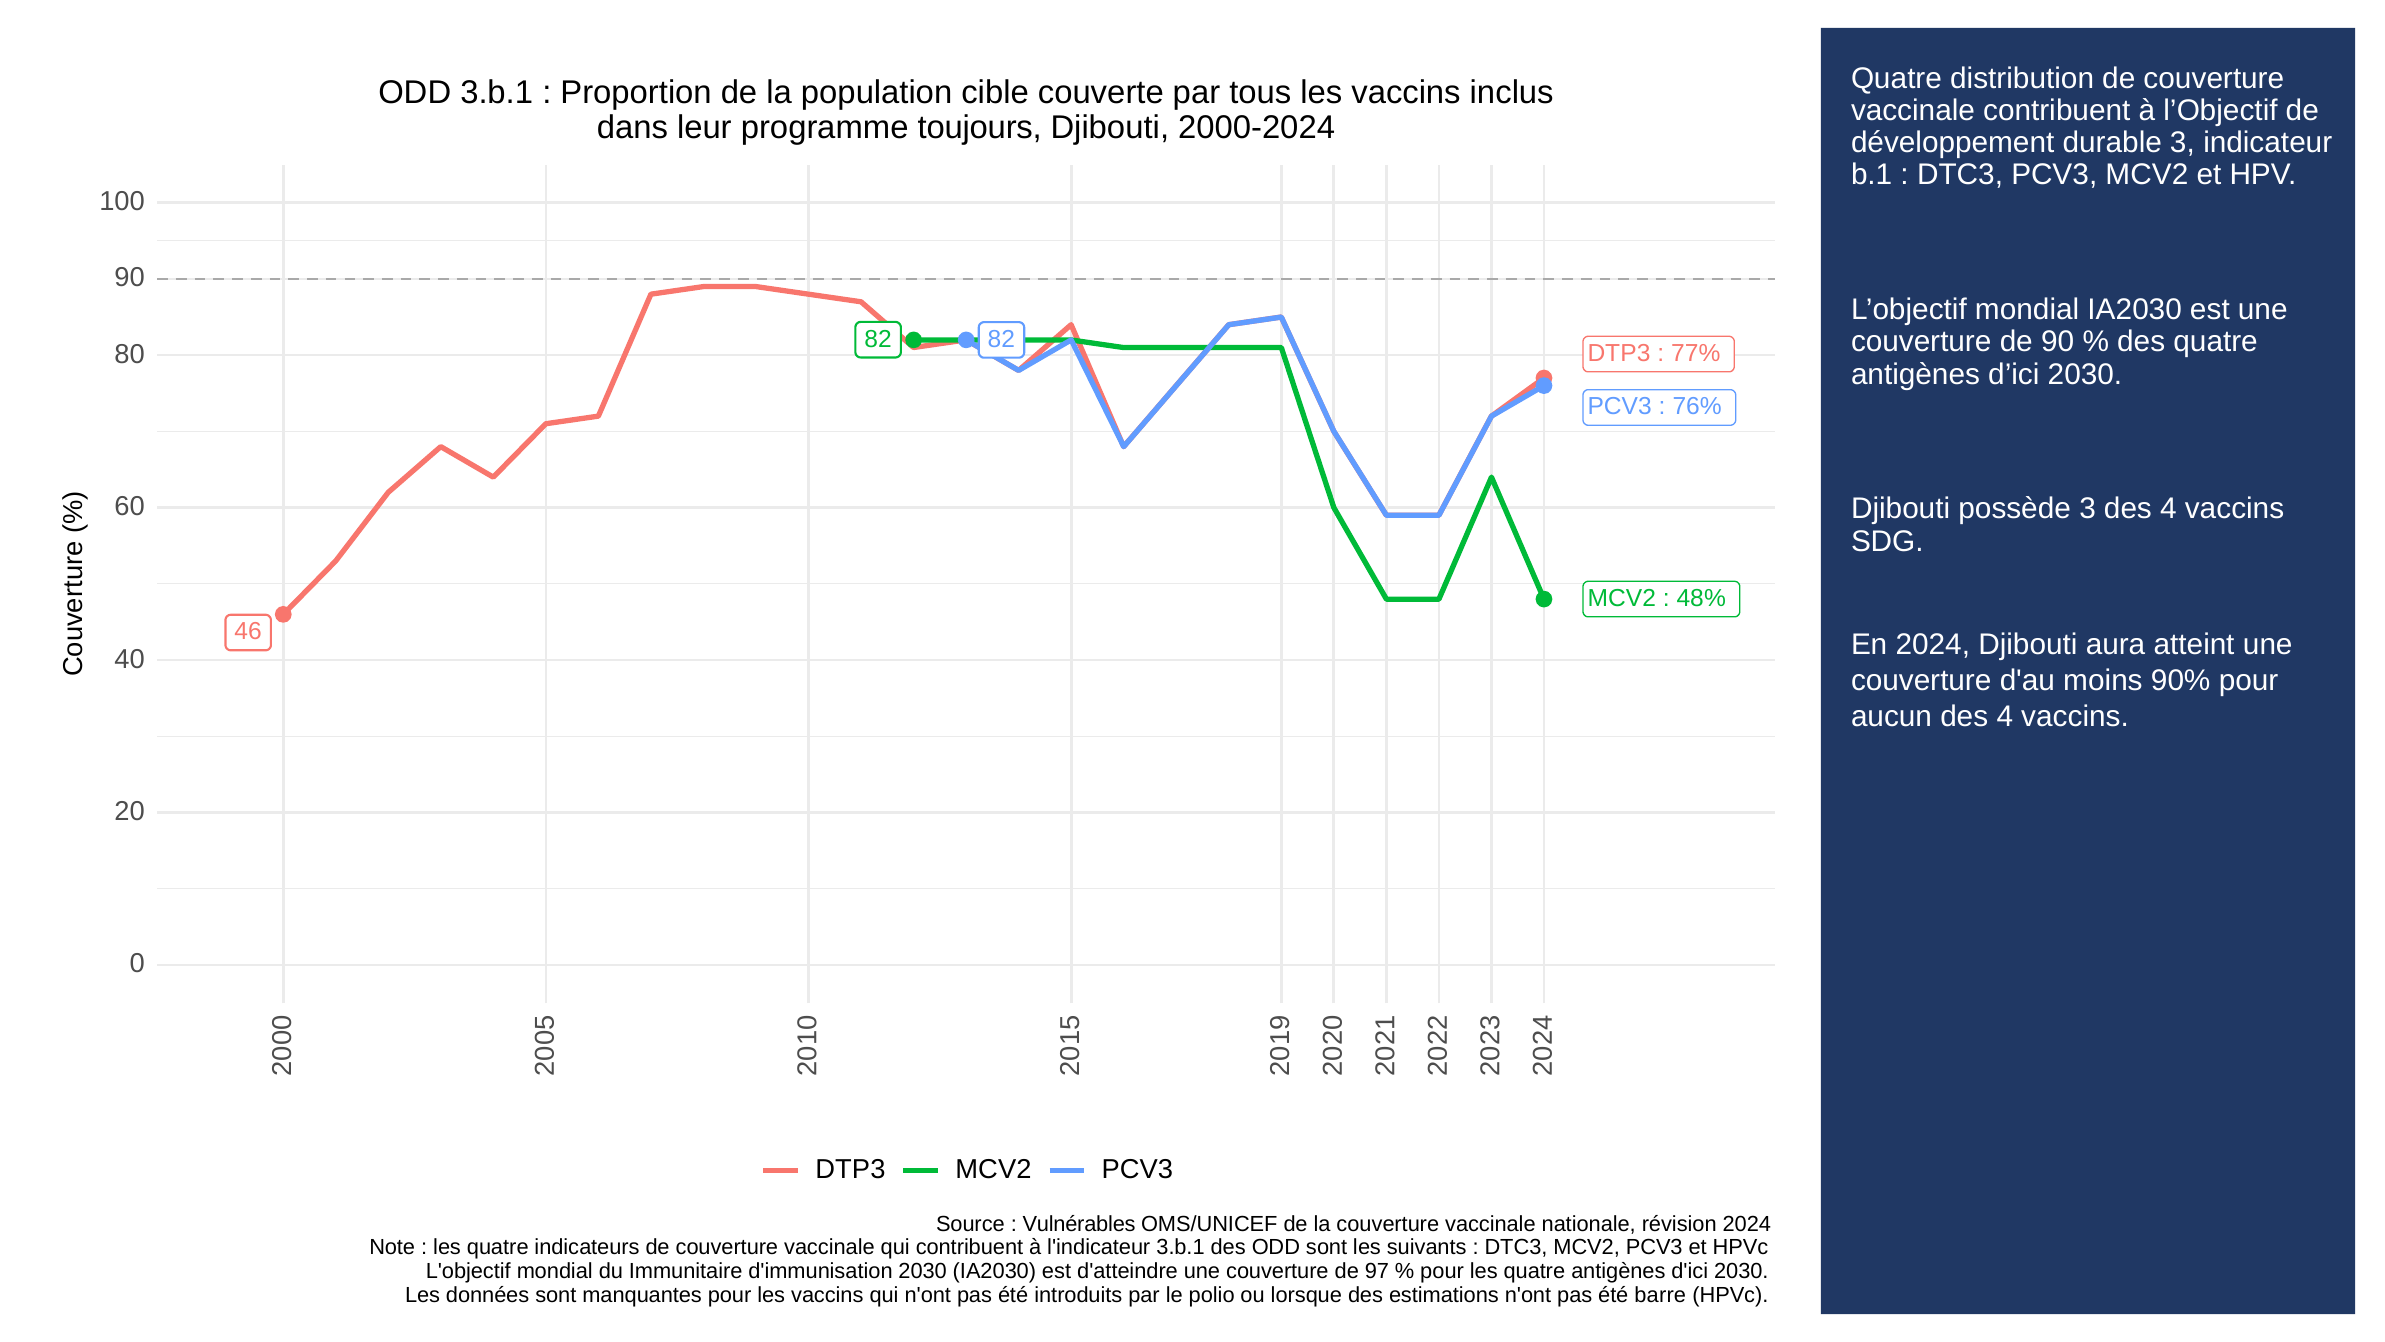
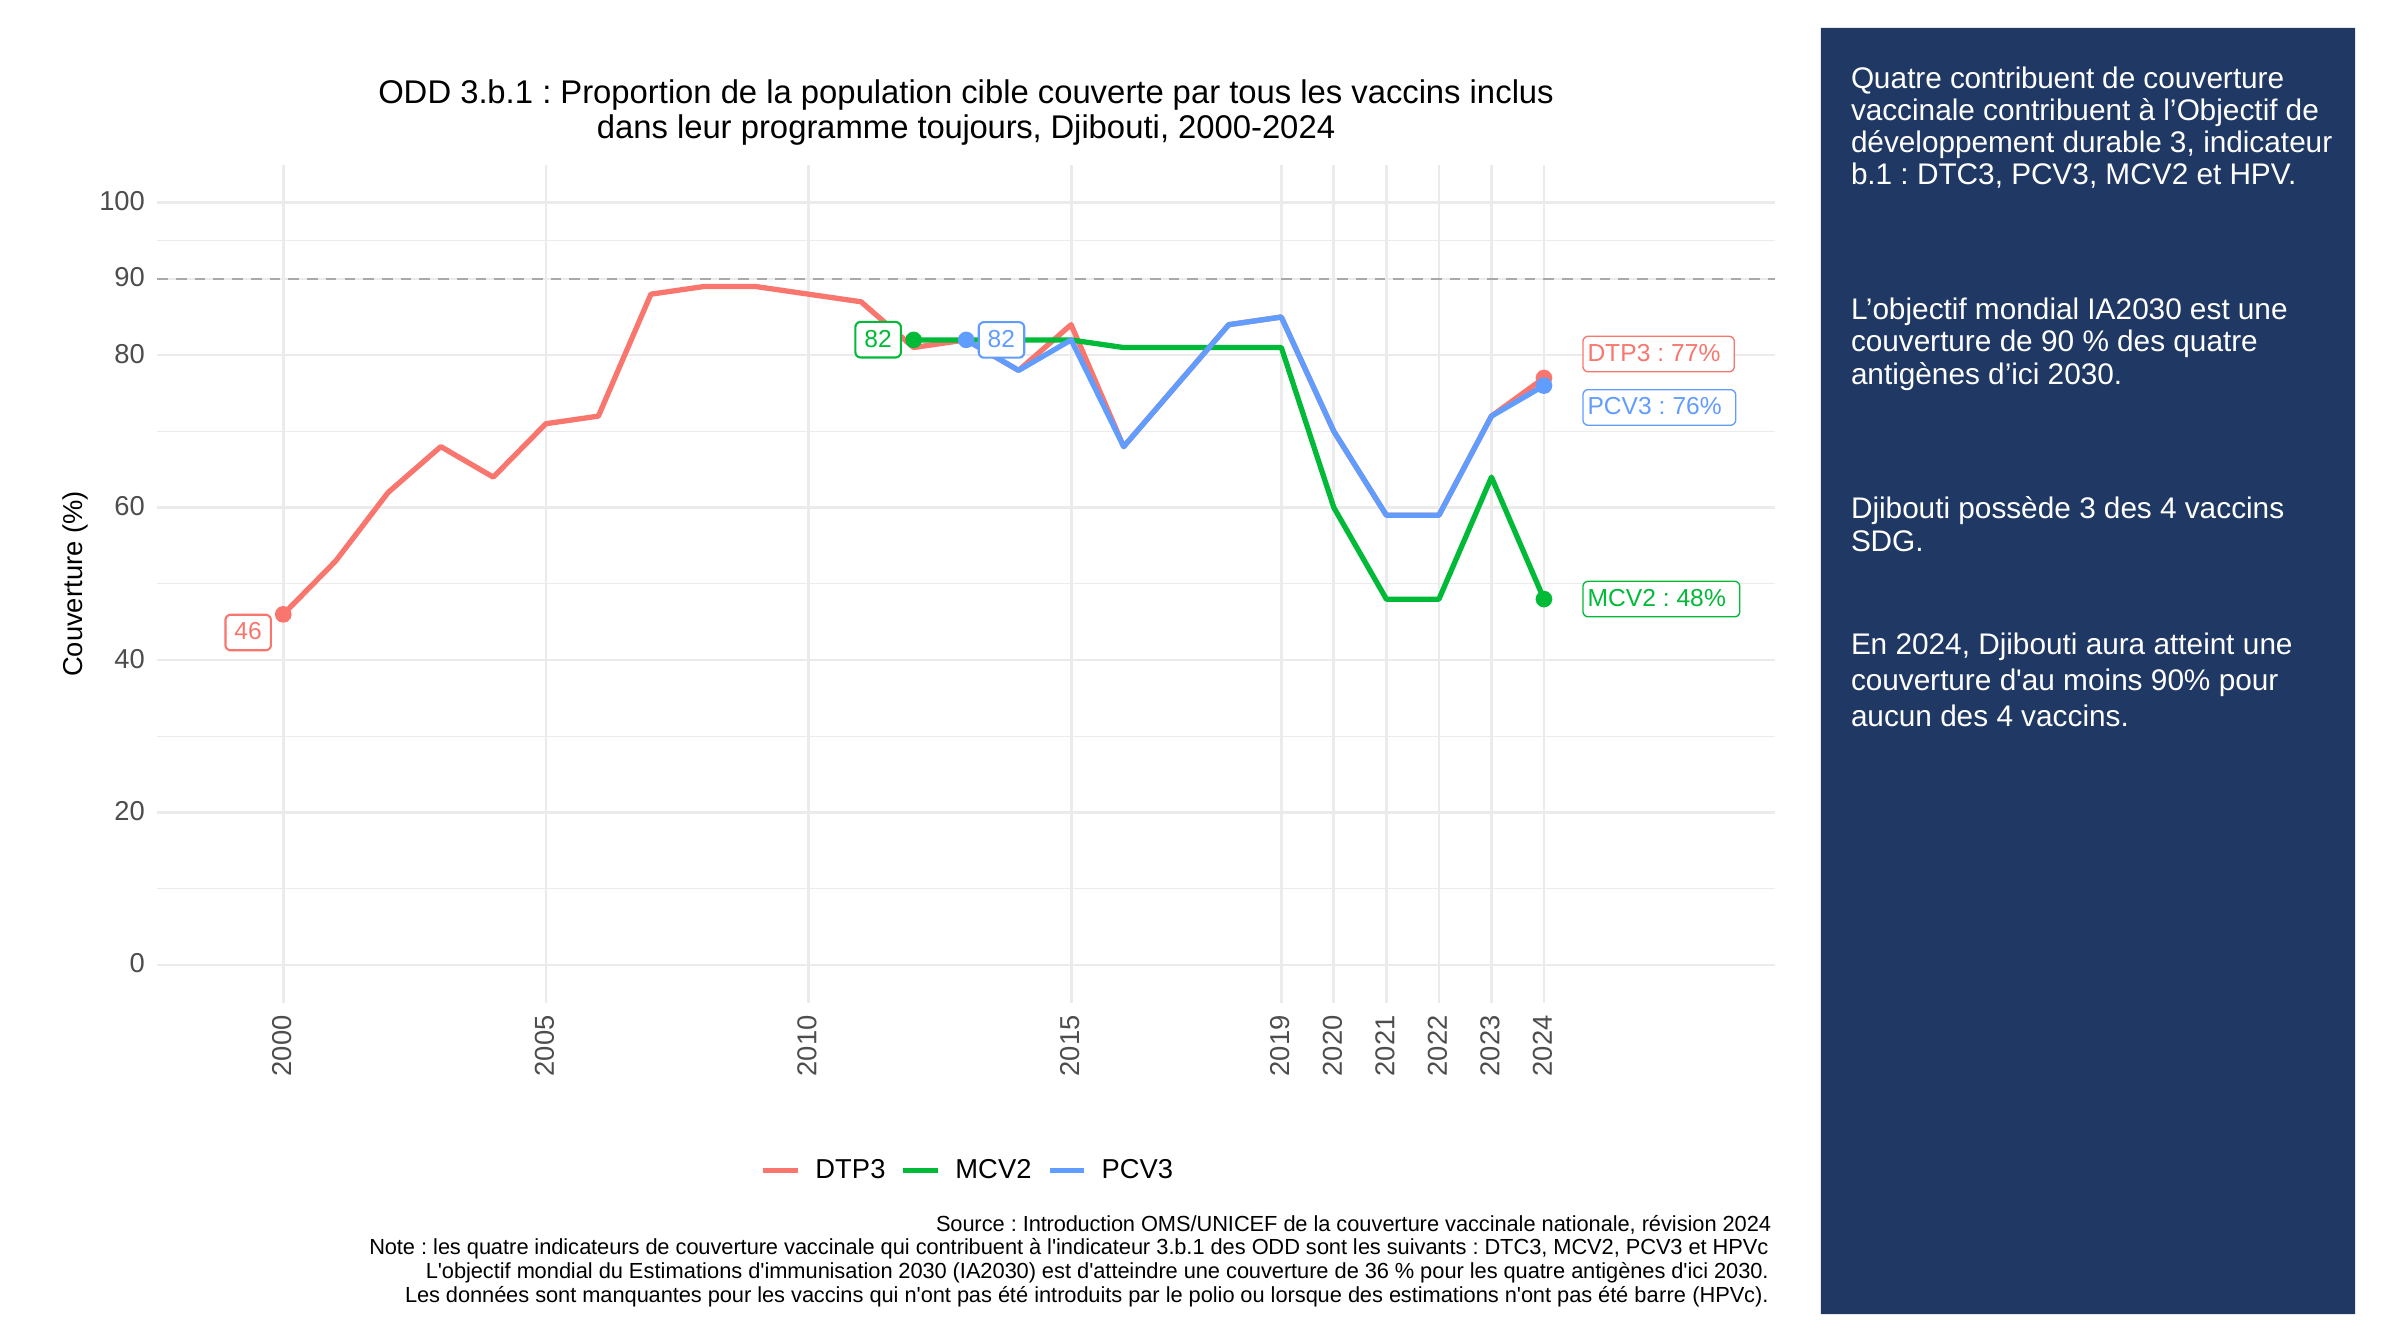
Quatre distribution: distribution -> contribuent (2022, 78)
Vulnérables: Vulnérables -> Introduction (1079, 1224)
du Immunitaire: Immunitaire -> Estimations (686, 1271)
97: 97 -> 36 (1377, 1271)
